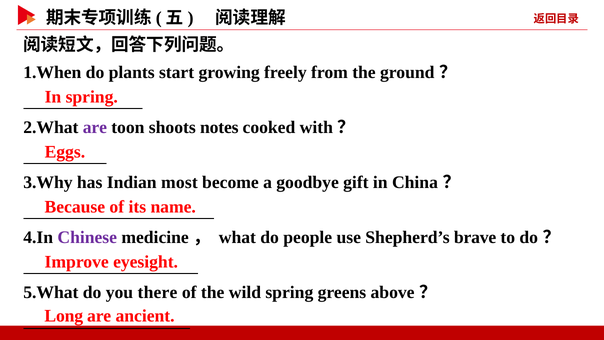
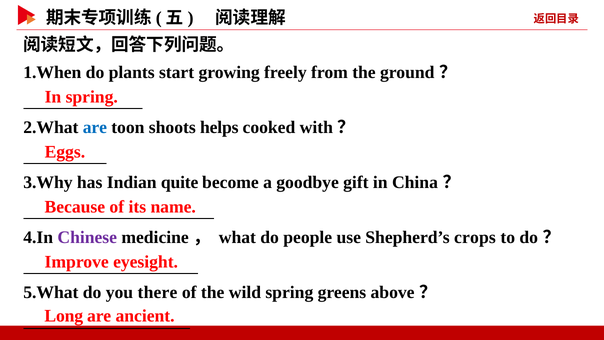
are colour: purple -> blue (95, 127)
notes: notes -> helps (219, 127)
most: most -> quite (180, 182)
brave: brave -> crops (475, 237)
